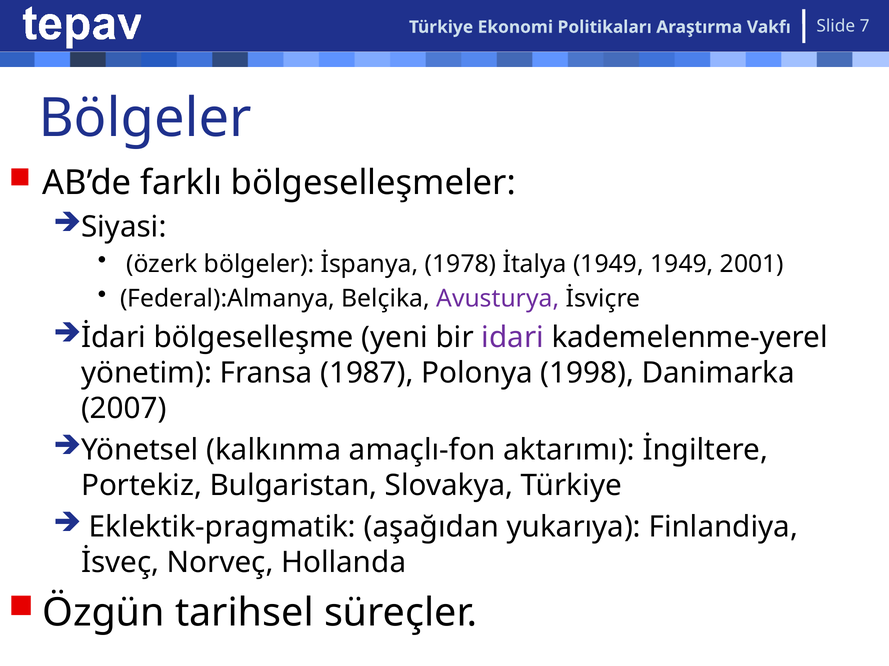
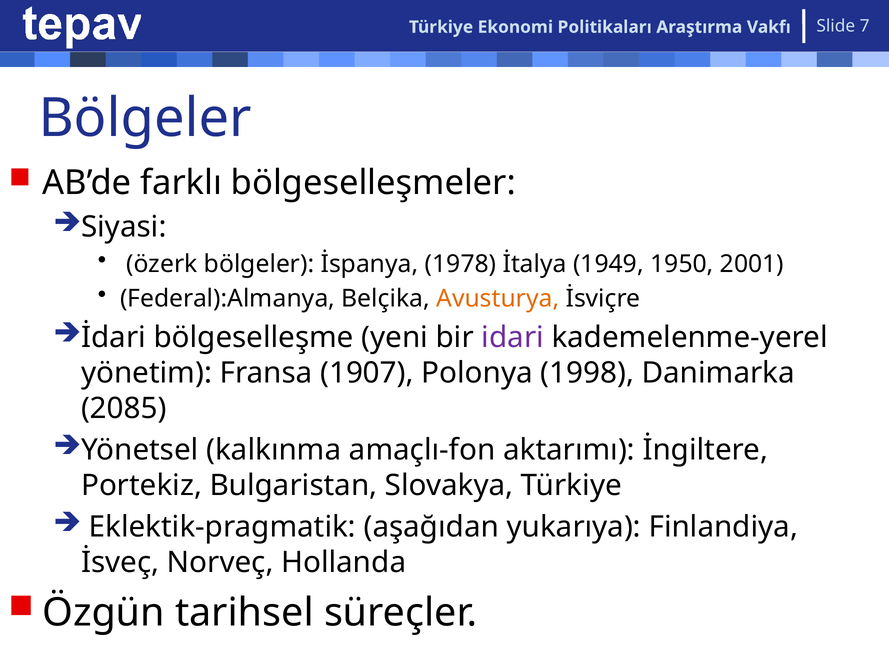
1949 1949: 1949 -> 1950 (682, 264)
Avusturya colour: purple -> orange (498, 299)
1987: 1987 -> 1907 (367, 374)
2007: 2007 -> 2085 (124, 409)
